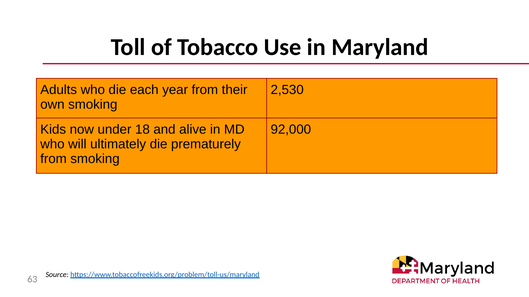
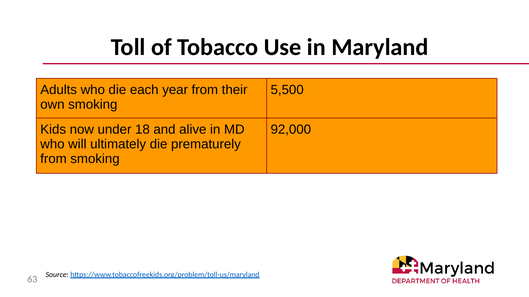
2,530: 2,530 -> 5,500 (287, 90)
